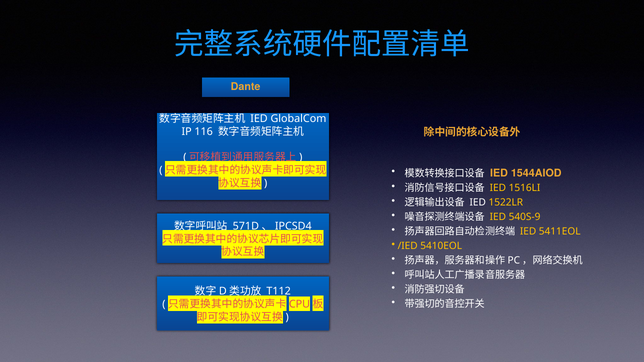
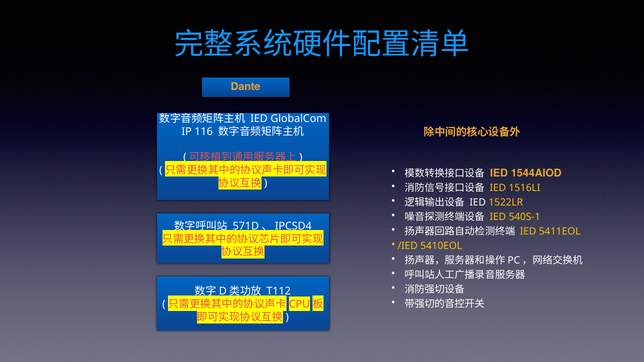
540S-9: 540S-9 -> 540S-1 (525, 217)
